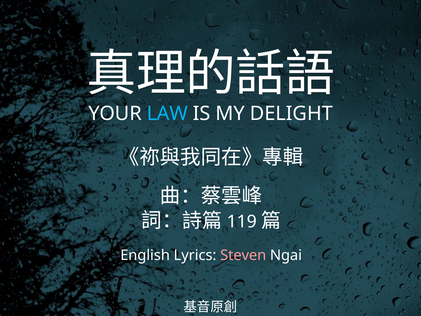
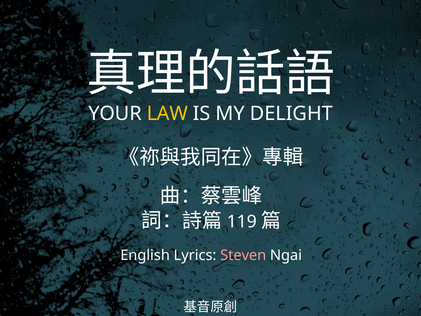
LAW colour: light blue -> yellow (167, 114)
